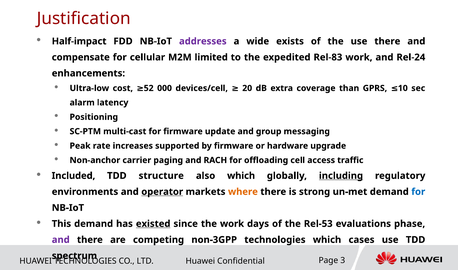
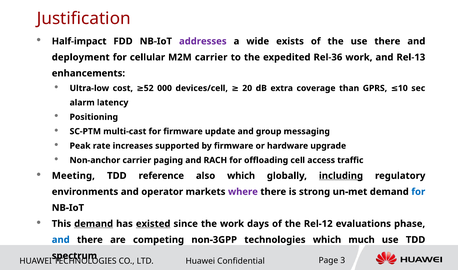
compensate: compensate -> deployment (81, 57)
M2M limited: limited -> carrier (211, 57)
Rel-83: Rel-83 -> Rel-36 (328, 57)
Rel-24: Rel-24 -> Rel-13 (411, 57)
Included: Included -> Meeting (73, 176)
structure: structure -> reference (161, 176)
operator underline: present -> none (162, 192)
where colour: orange -> purple (243, 192)
demand underline: none -> present (94, 224)
Rel-53: Rel-53 -> Rel-12 (318, 224)
and colour: purple -> blue (61, 240)
cases: cases -> much (362, 240)
